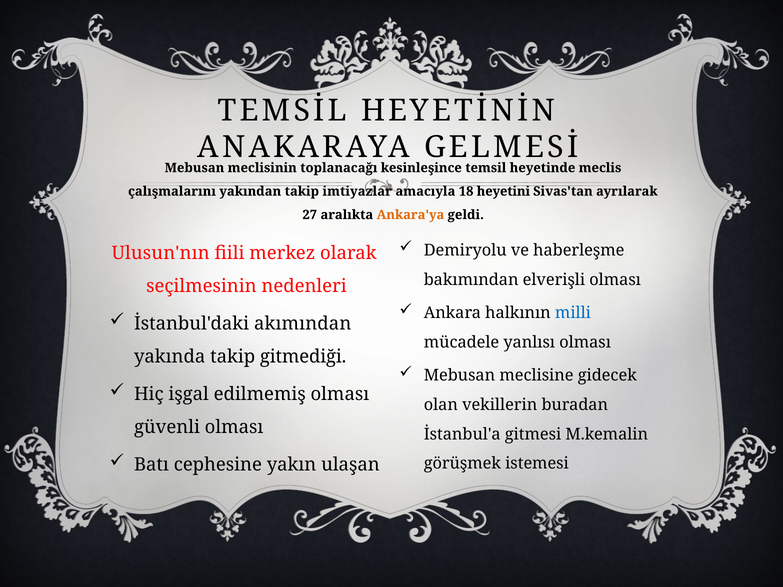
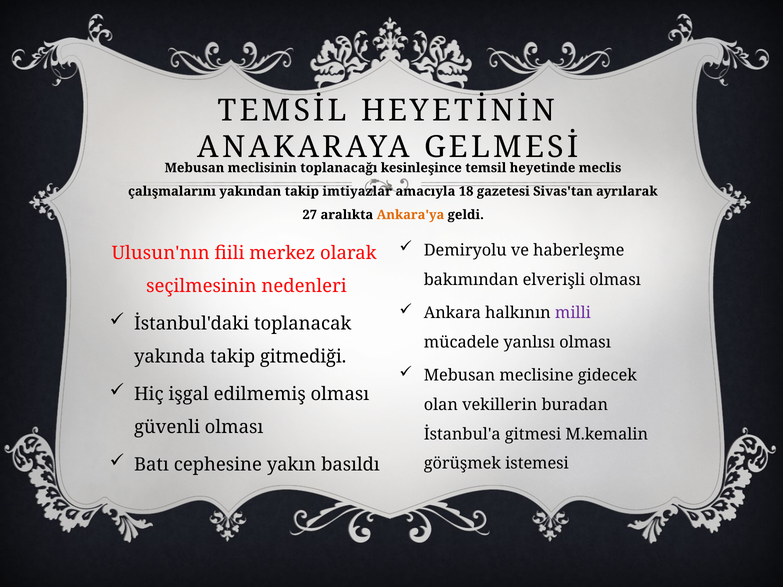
heyetini: heyetini -> gazetesi (503, 191)
milli colour: blue -> purple (573, 313)
akımından: akımından -> toplanacak (303, 324)
ulaşan: ulaşan -> basıldı (350, 465)
